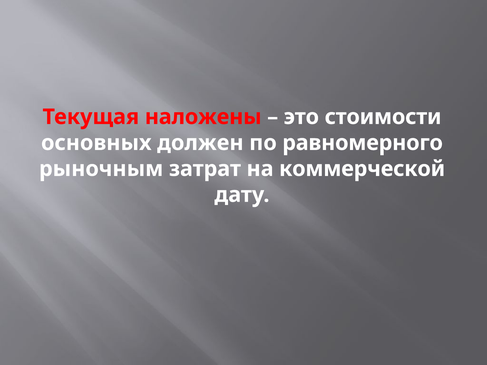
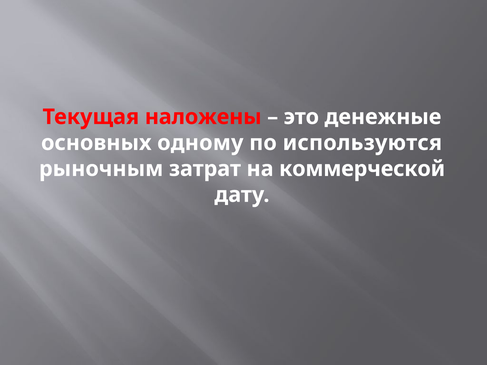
стоимости: стоимости -> денежные (383, 117)
должен: должен -> одному (200, 143)
равномерного: равномерного -> используются (362, 143)
